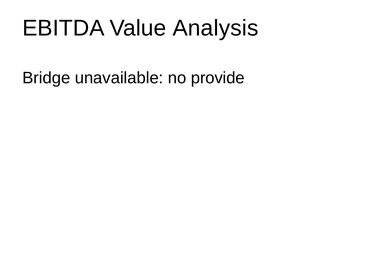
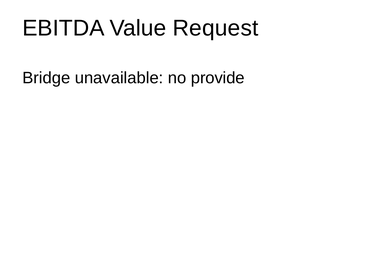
Analysis: Analysis -> Request (216, 28)
